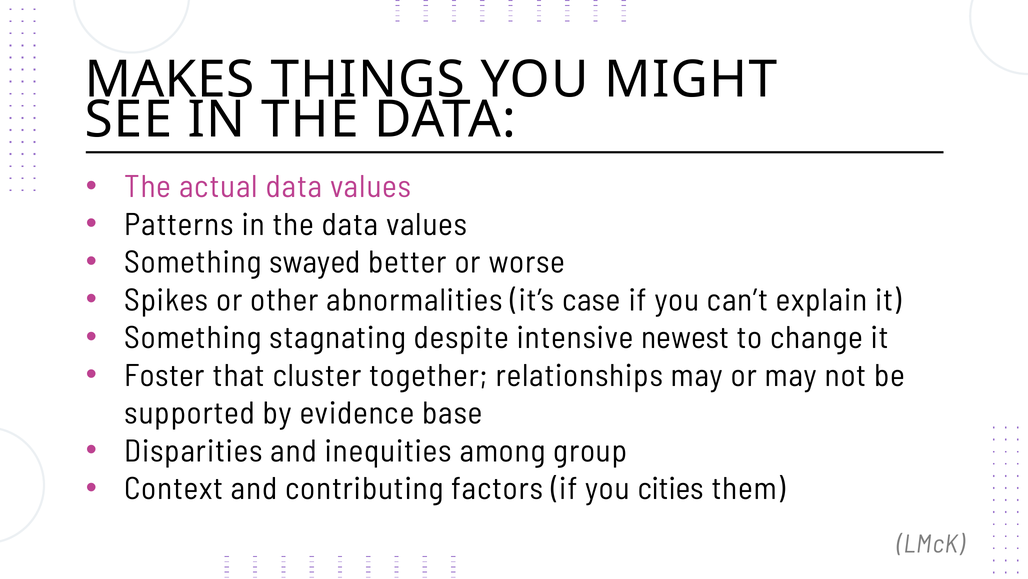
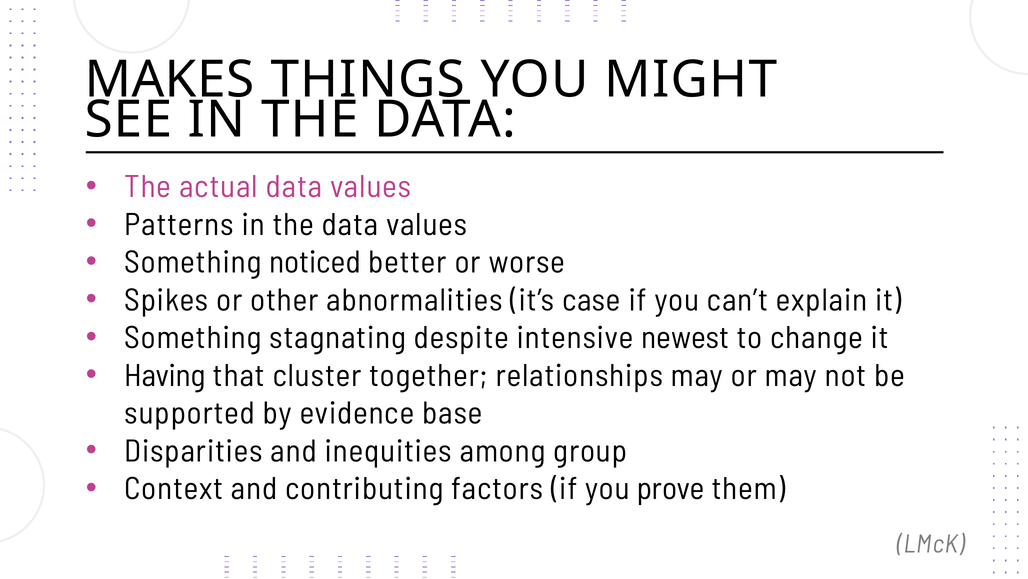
swayed: swayed -> noticed (315, 262)
Foster: Foster -> Having (165, 375)
cities: cities -> prove (671, 488)
